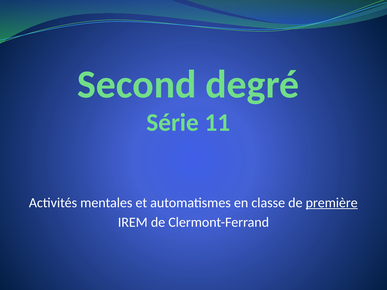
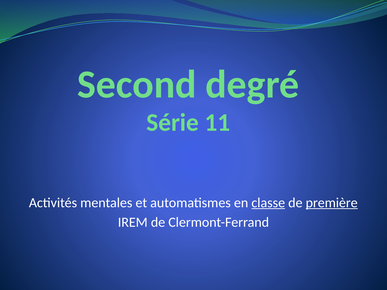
classe underline: none -> present (268, 203)
